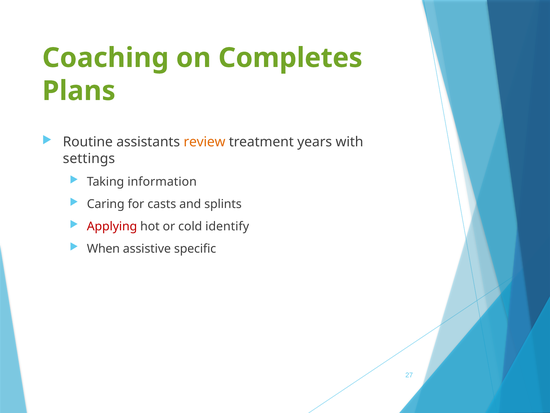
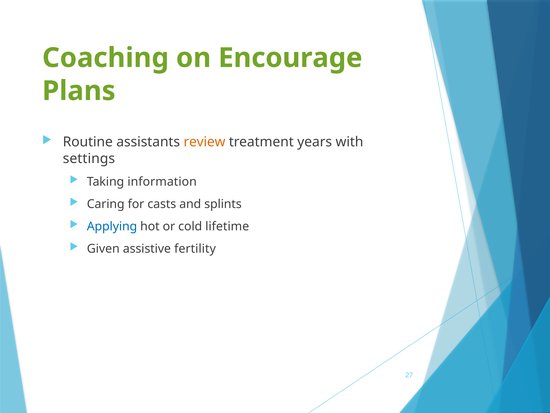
Completes: Completes -> Encourage (290, 58)
Applying colour: red -> blue (112, 226)
identify: identify -> lifetime (227, 226)
When: When -> Given (103, 248)
specific: specific -> fertility (195, 248)
